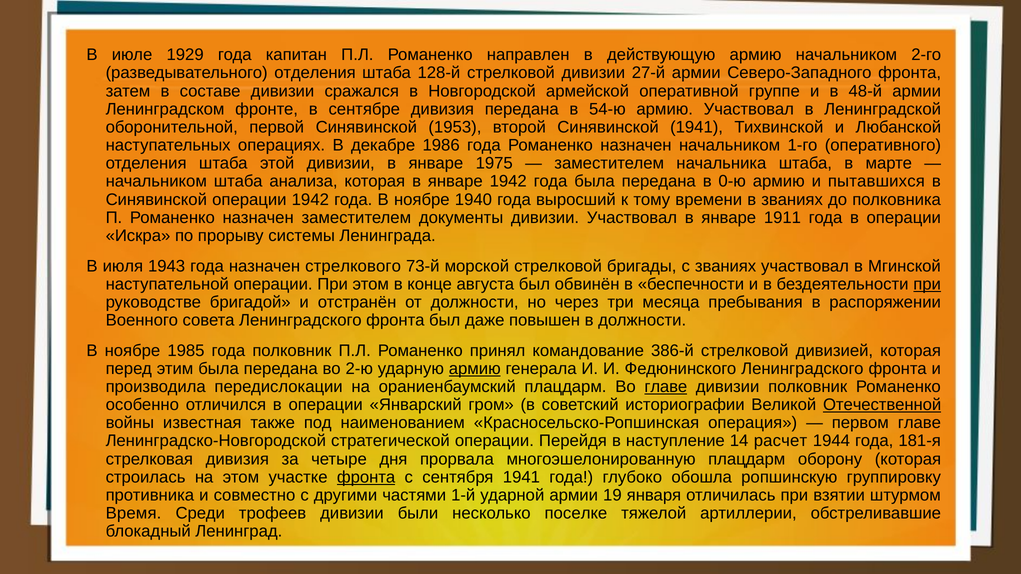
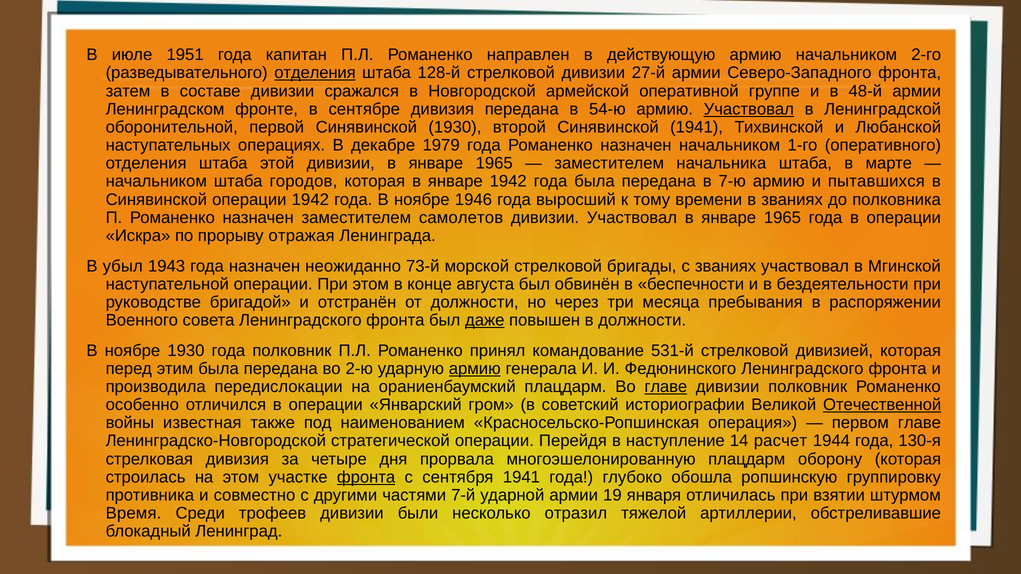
1929: 1929 -> 1951 (185, 55)
отделения underline: none -> present (315, 73)
Участвовал underline: none -> present (749, 109)
Синявинской 1953: 1953 -> 1930 (455, 127)
1986: 1986 -> 1979 (441, 145)
дивизии в январе 1975: 1975 -> 1965 (494, 163)
анализа: анализа -> городов (303, 182)
0-ю: 0-ю -> 7-ю (732, 182)
1940: 1940 -> 1946 (473, 200)
документы: документы -> самолетов (461, 218)
Участвовал в январе 1911: 1911 -> 1965 (782, 218)
системы: системы -> отражая (302, 236)
июля: июля -> убыл (123, 266)
стрелкового: стрелкового -> неожиданно (353, 266)
при underline: present -> none (927, 284)
даже underline: none -> present (485, 320)
ноябре 1985: 1985 -> 1930 (186, 351)
386-й: 386-й -> 531-й (672, 351)
181-я: 181-я -> 130-я (920, 441)
1-й: 1-й -> 7-й (463, 495)
поселке: поселке -> отразил (576, 514)
